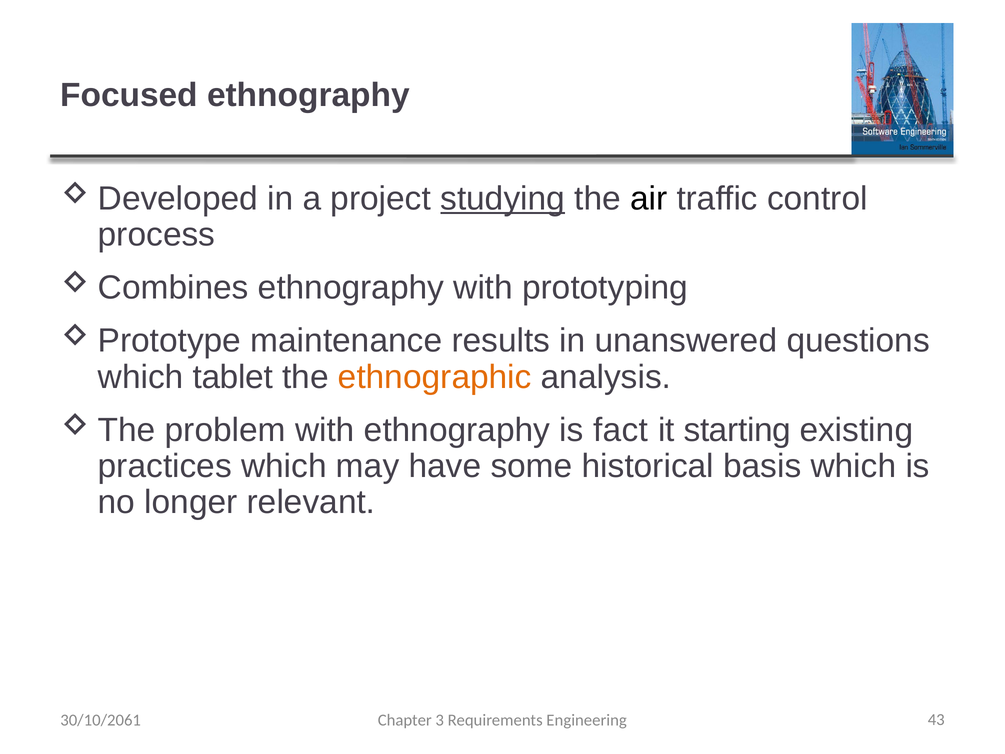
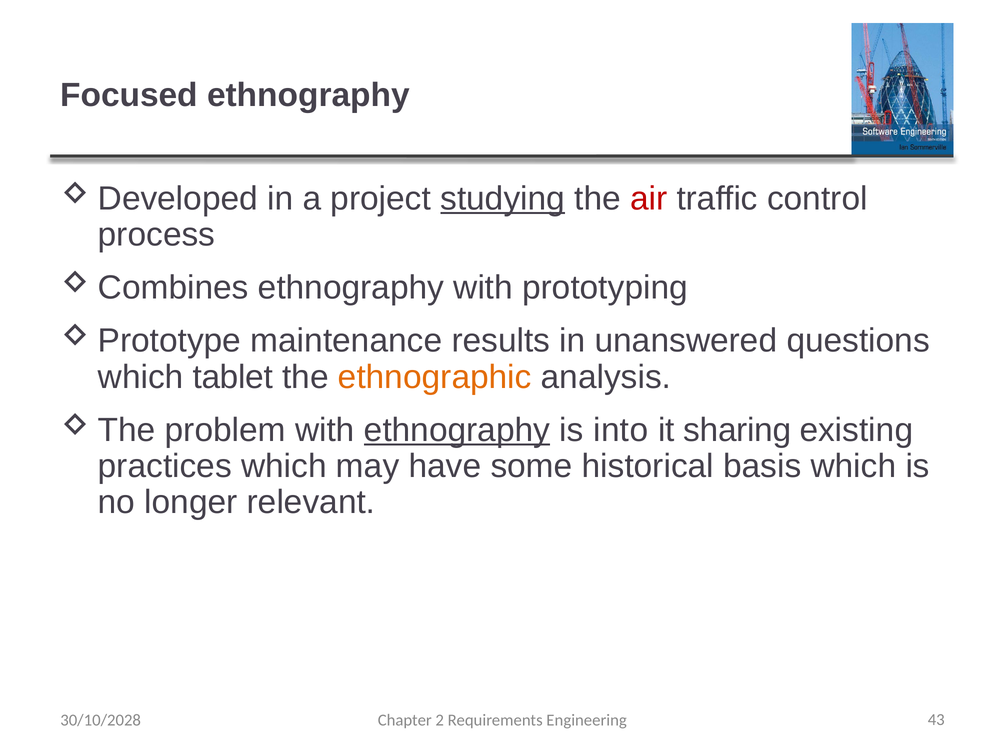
air colour: black -> red (649, 199)
ethnography underline: none -> present (457, 430)
fact: fact -> into (621, 430)
starting: starting -> sharing (737, 430)
30/10/2061: 30/10/2061 -> 30/10/2028 (101, 720)
3: 3 -> 2 (440, 720)
